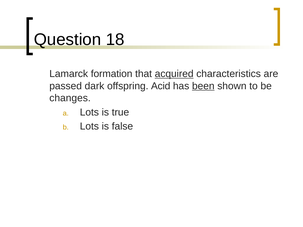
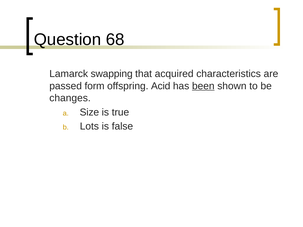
18: 18 -> 68 (115, 40)
formation: formation -> swapping (112, 74)
acquired underline: present -> none (174, 74)
dark: dark -> form (95, 86)
Lots: Lots -> Size (89, 112)
